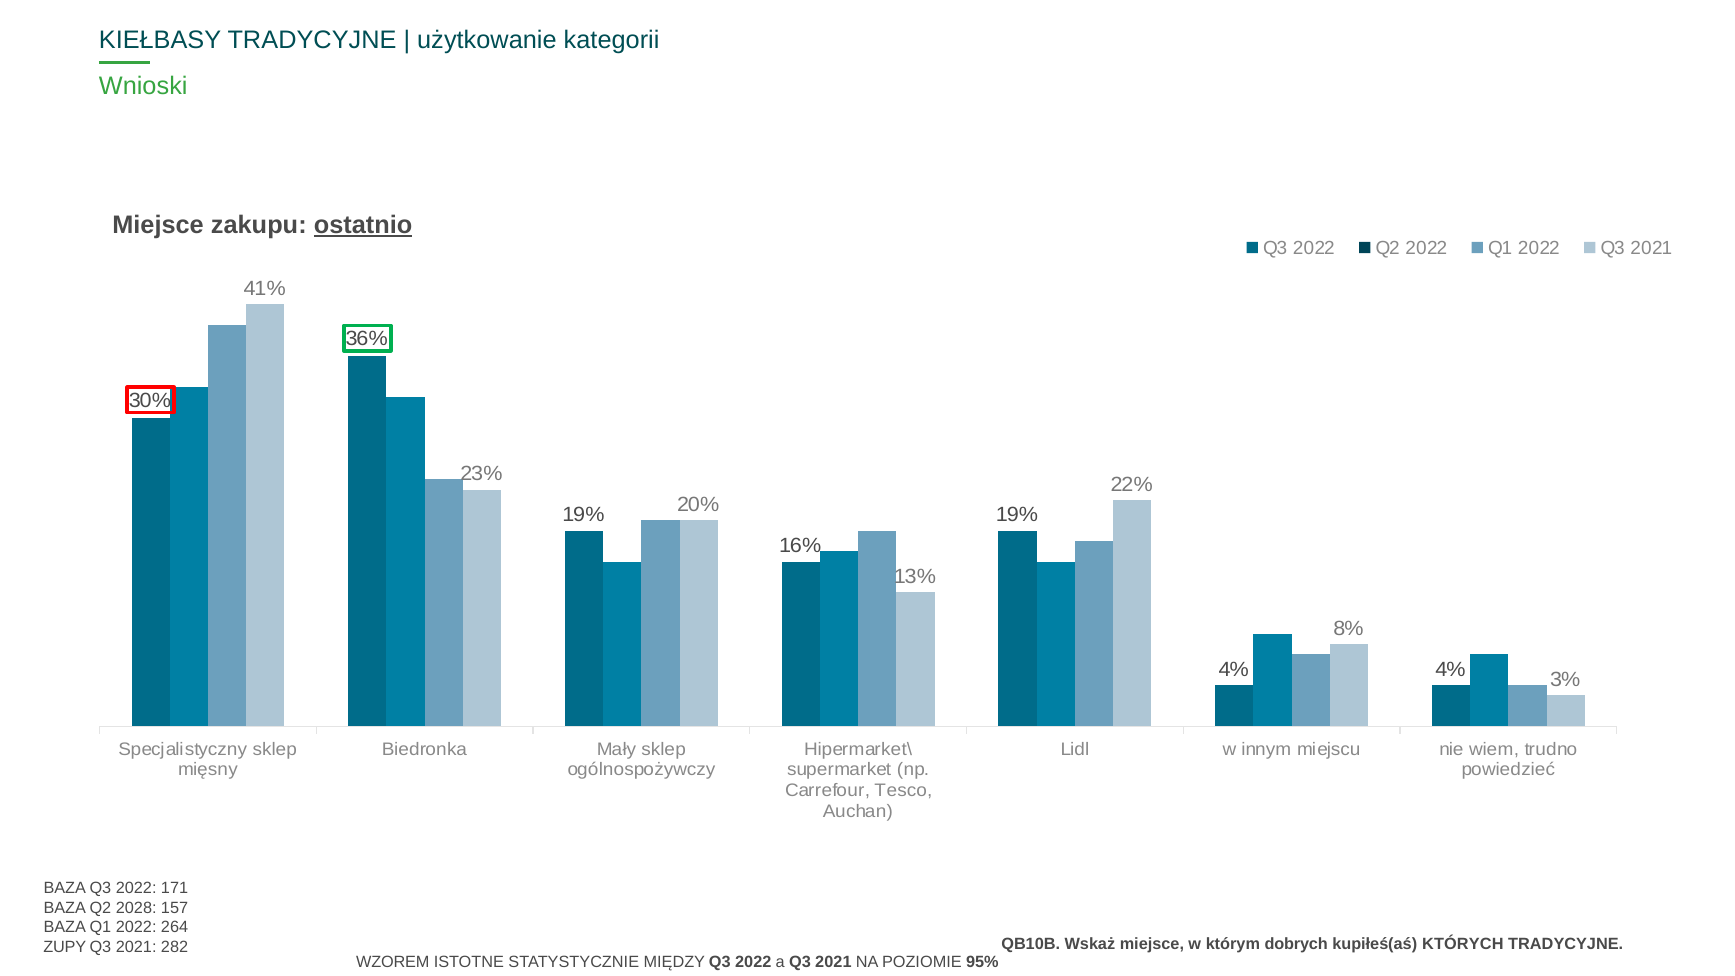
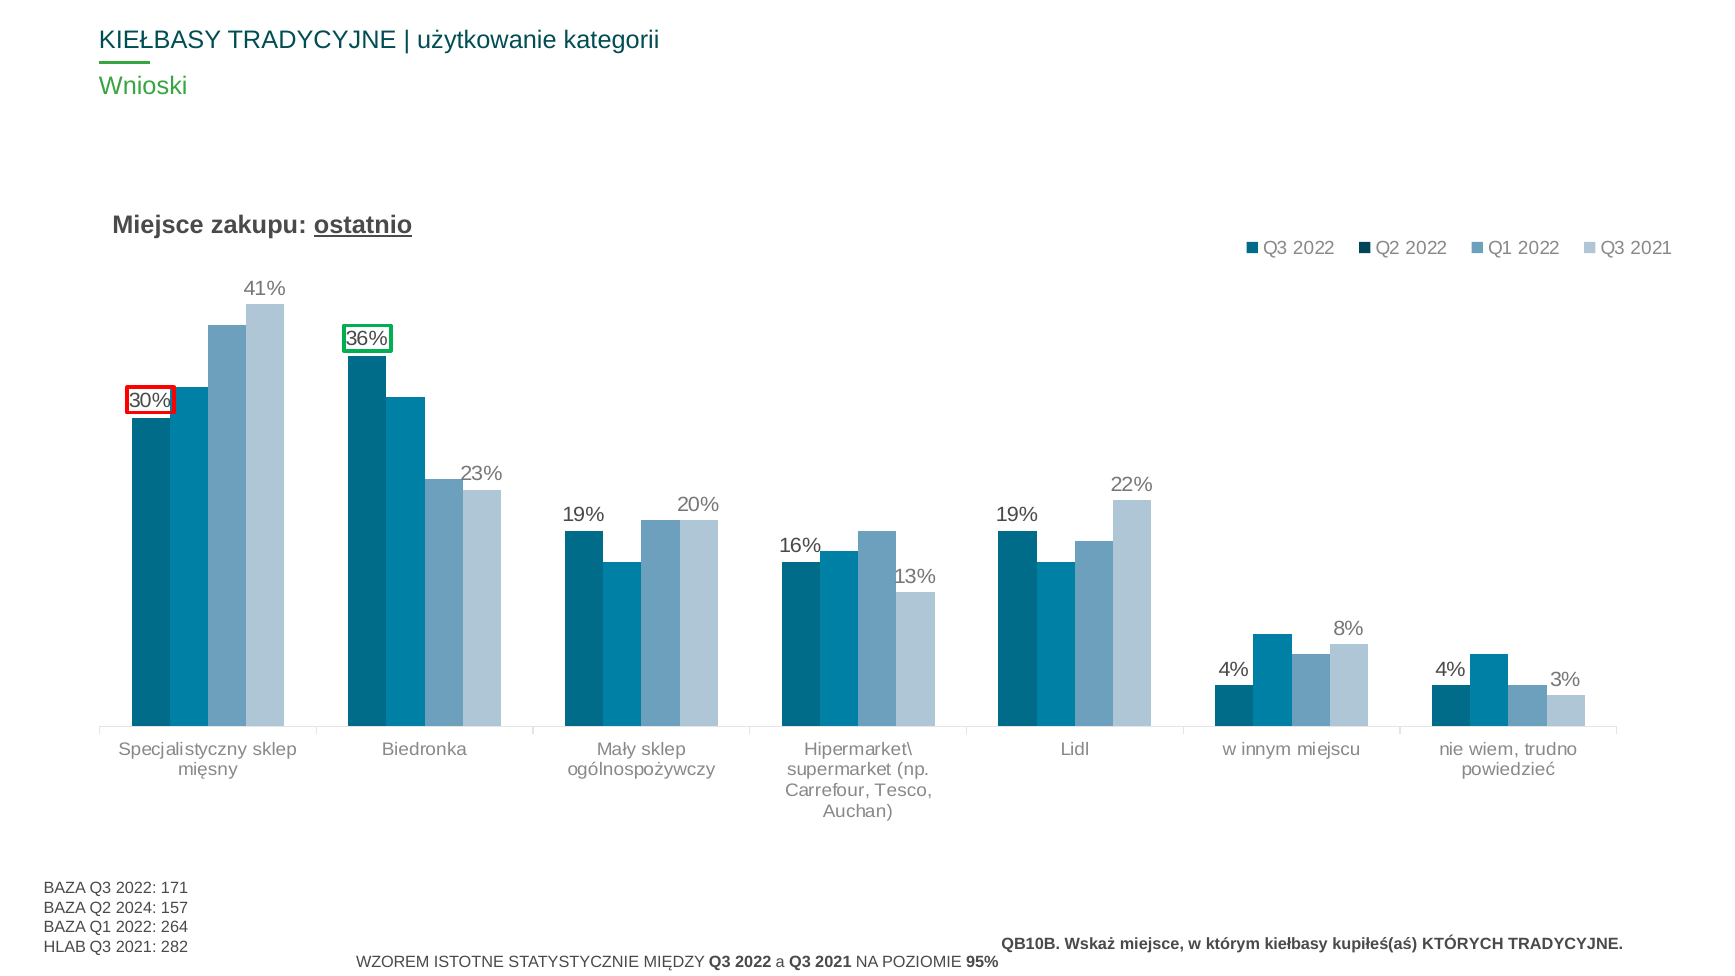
2028: 2028 -> 2024 (136, 908)
którym dobrych: dobrych -> kiełbasy (1296, 944)
ZUPY: ZUPY -> HLAB (65, 947)
